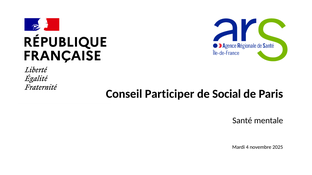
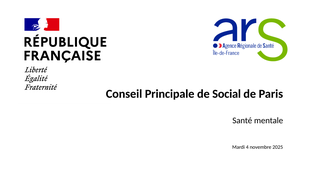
Participer: Participer -> Principale (170, 94)
